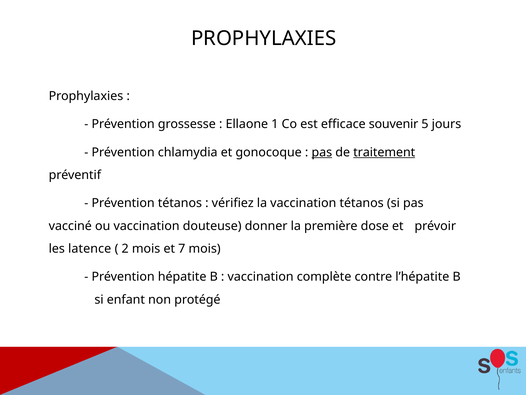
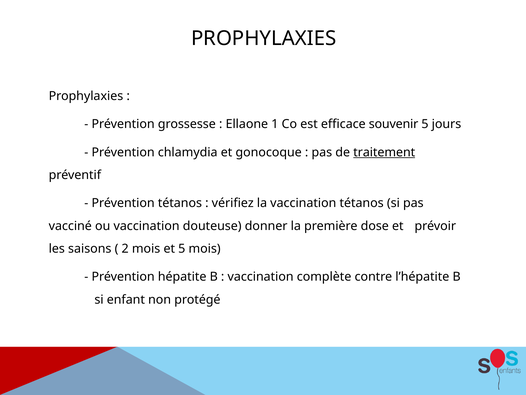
pas underline: present -> none (322, 152)
latence: latence -> saisons (90, 248)
et 7: 7 -> 5 (182, 248)
